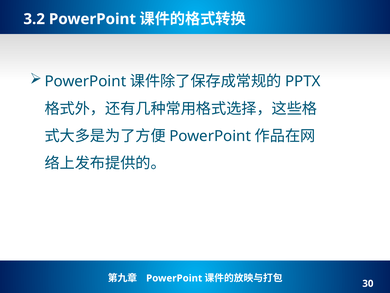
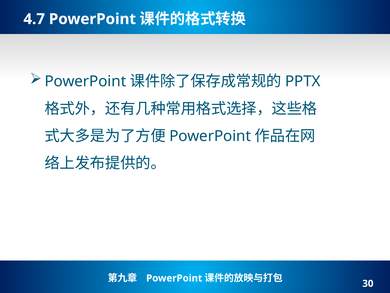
3.2: 3.2 -> 4.7 (34, 19)
